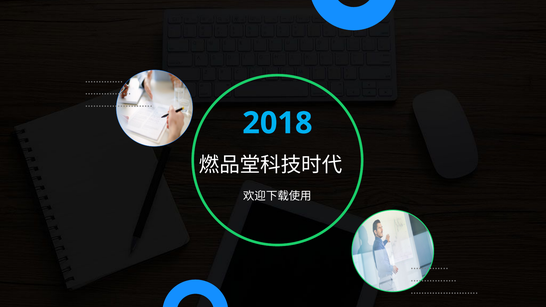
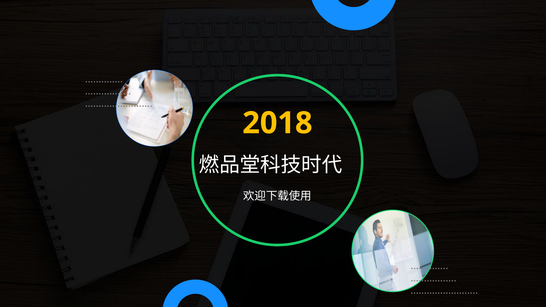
2018 colour: light blue -> yellow (277, 123)
